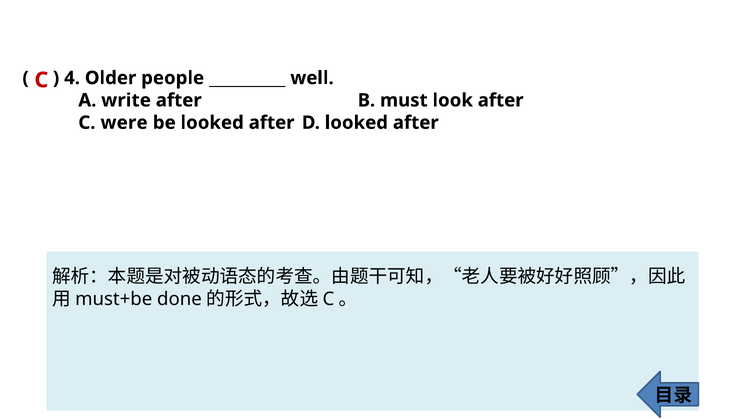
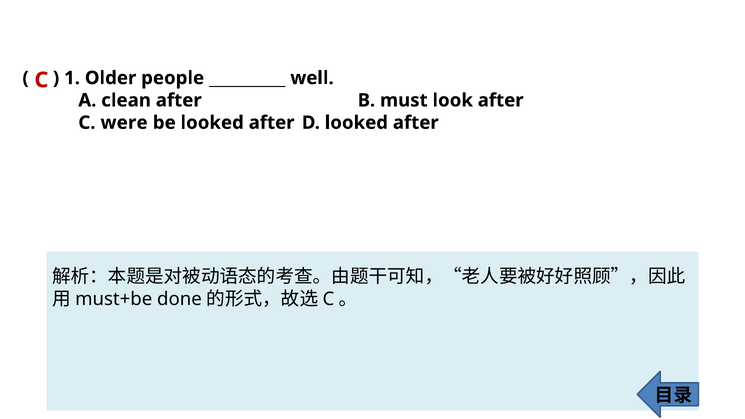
4: 4 -> 1 (72, 78)
write: write -> clean (126, 100)
